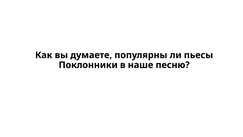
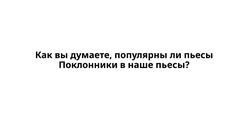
наше песню: песню -> пьесы (173, 65)
